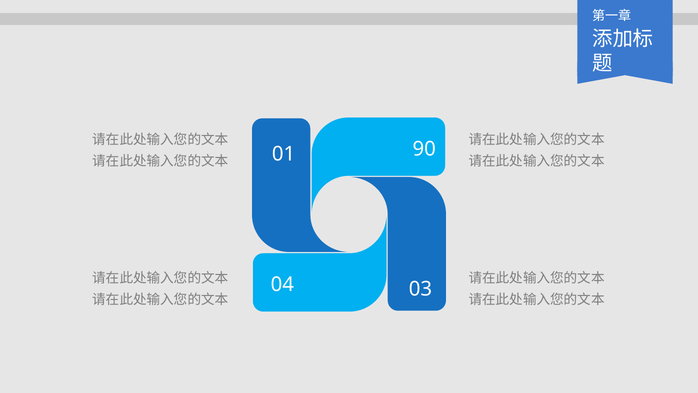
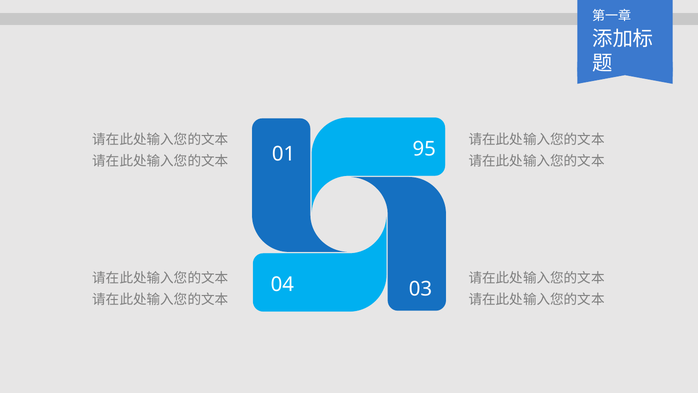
90: 90 -> 95 (424, 149)
